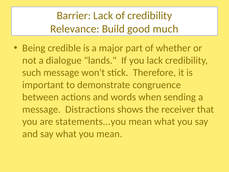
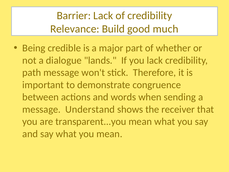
such: such -> path (32, 72)
Distractions: Distractions -> Understand (90, 109)
statements...you: statements...you -> transparent...you (91, 121)
